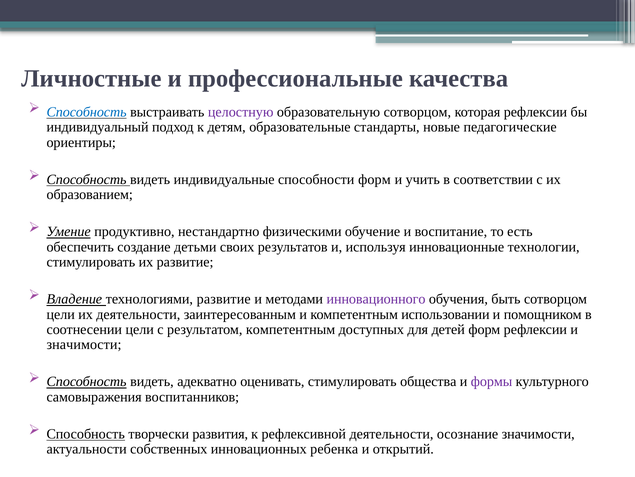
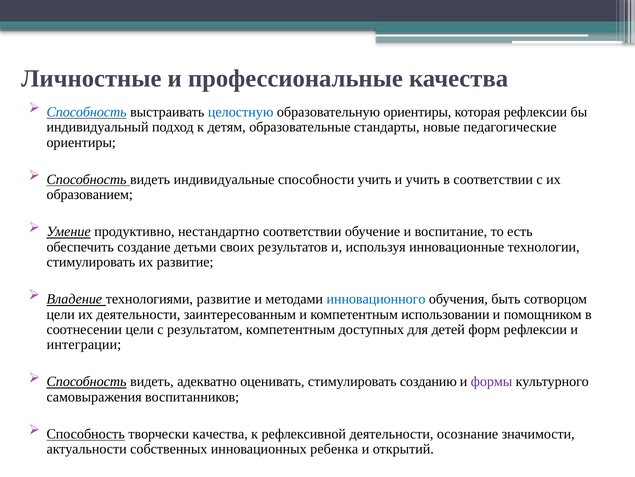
целостную colour: purple -> blue (241, 112)
образовательную сотворцом: сотворцом -> ориентиры (417, 112)
способности форм: форм -> учить (375, 179)
нестандартно физическими: физическими -> соответствии (302, 231)
инновационного colour: purple -> blue (376, 299)
значимости: значимости -> интеграции (84, 344)
общества: общества -> созданию (428, 381)
творчески развития: развития -> качества (220, 433)
